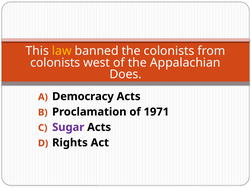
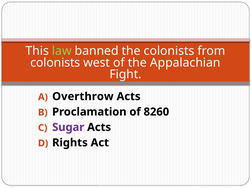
law colour: yellow -> light green (62, 51)
Does: Does -> Fight (125, 74)
Democracy: Democracy -> Overthrow (83, 97)
1971: 1971 -> 8260 (156, 112)
